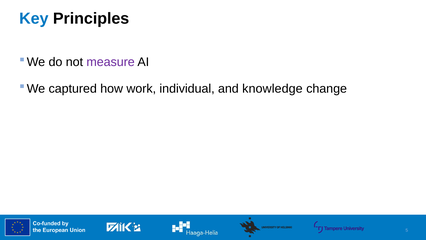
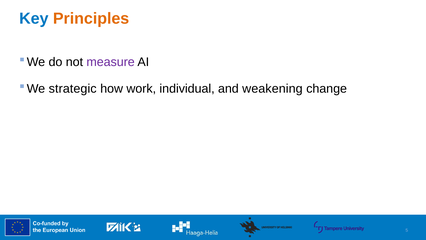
Principles colour: black -> orange (91, 18)
captured: captured -> strategic (73, 89)
knowledge: knowledge -> weakening (272, 89)
